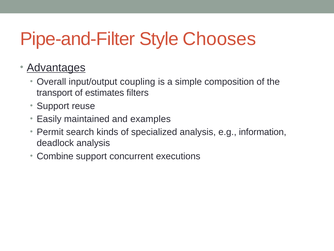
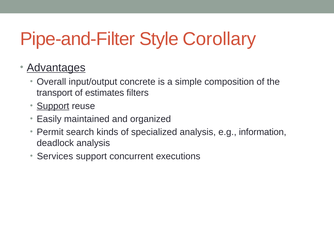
Chooses: Chooses -> Corollary (219, 39)
coupling: coupling -> concrete (138, 82)
Support underline: none -> present (53, 106)
examples: examples -> organized (151, 119)
Combine: Combine -> Services (55, 156)
